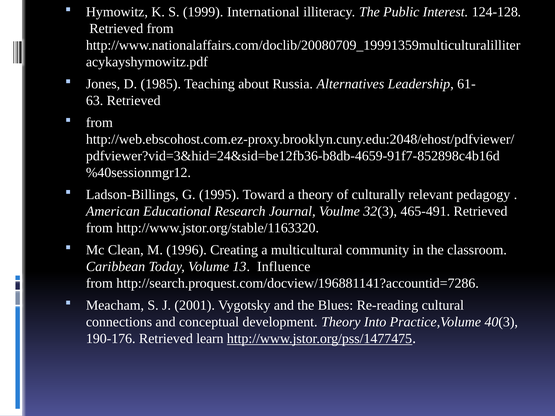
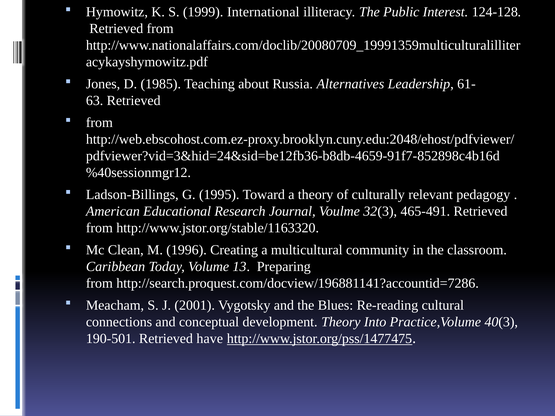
Influence: Influence -> Preparing (284, 267)
190-176: 190-176 -> 190-501 (111, 339)
learn: learn -> have (210, 339)
